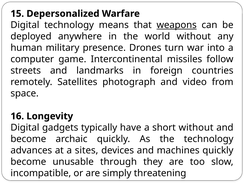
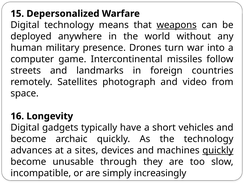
short without: without -> vehicles (196, 128)
quickly underline: none -> present (218, 150)
threatening: threatening -> increasingly (160, 173)
